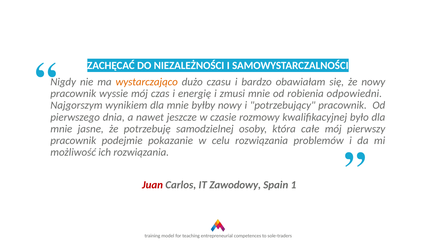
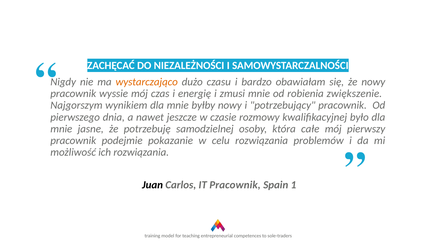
odpowiedni: odpowiedni -> zwiększenie (354, 94)
Juan colour: red -> black (153, 185)
IT Zawodowy: Zawodowy -> Pracownik (235, 185)
